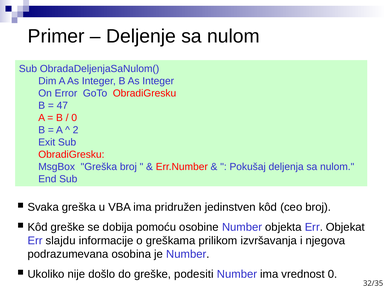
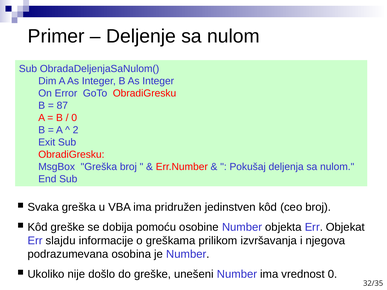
47: 47 -> 87 (62, 106)
podesiti: podesiti -> unešeni (194, 274)
